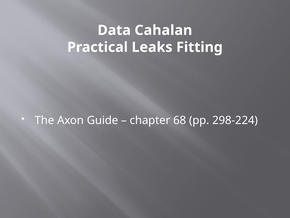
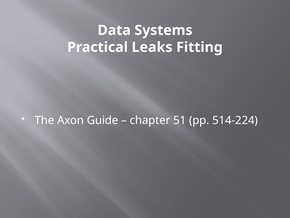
Cahalan: Cahalan -> Systems (163, 30)
68: 68 -> 51 (180, 120)
298-224: 298-224 -> 514-224 (235, 120)
